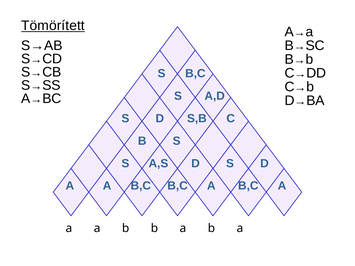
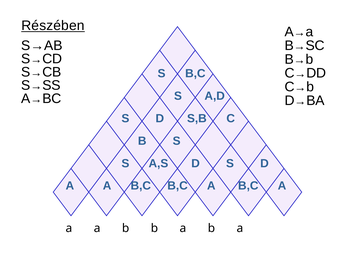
Tömörített: Tömörített -> Részében (53, 26)
